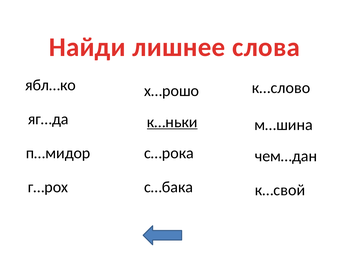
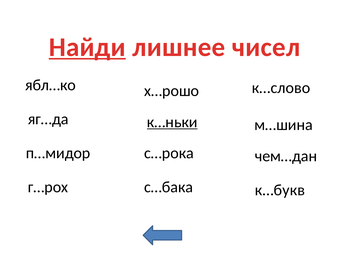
Найди underline: none -> present (87, 47)
слова: слова -> чисел (266, 47)
к…свой: к…свой -> к…букв (280, 190)
